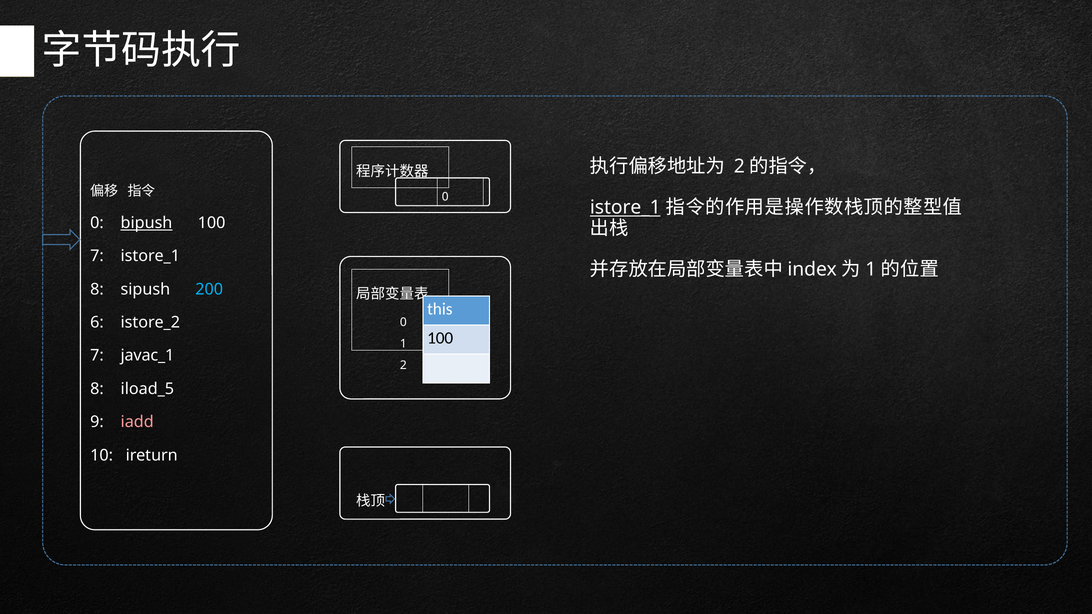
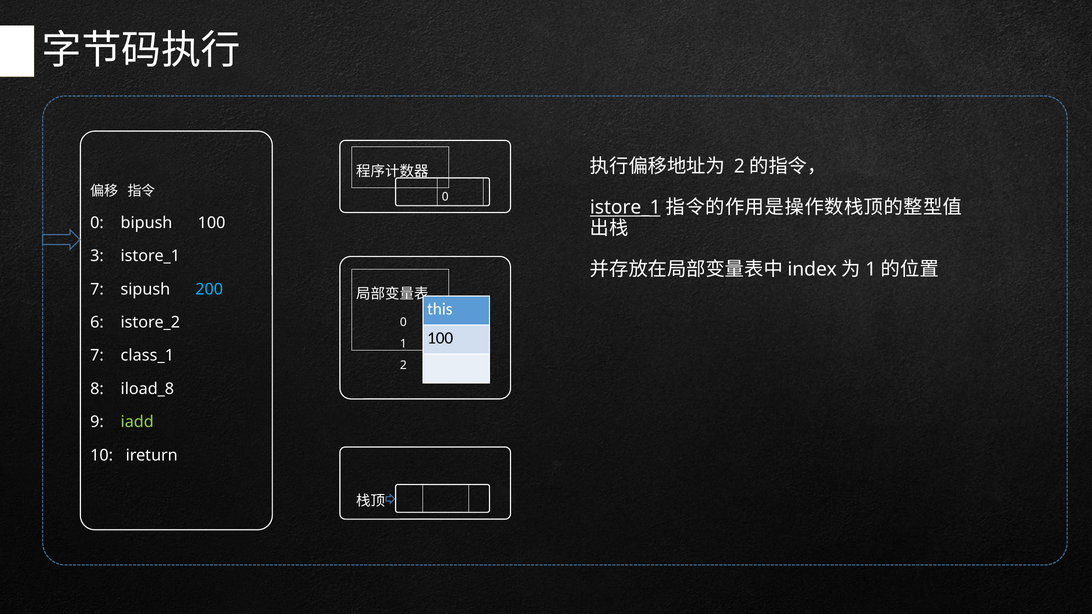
bipush underline: present -> none (146, 223)
7: 7 -> 3 (97, 256)
8: 8 -> 7 (97, 289)
javac_1: javac_1 -> class_1 (147, 356)
iload_5: iload_5 -> iload_8 (147, 389)
iadd colour: pink -> light green (137, 422)
